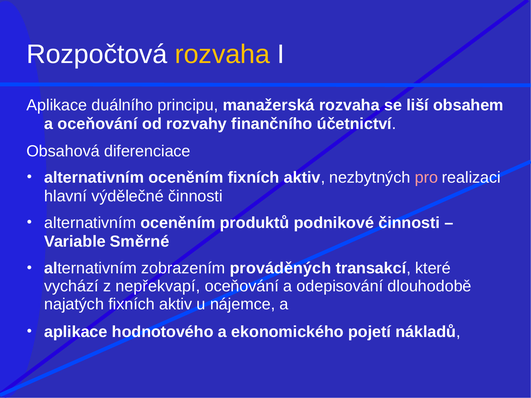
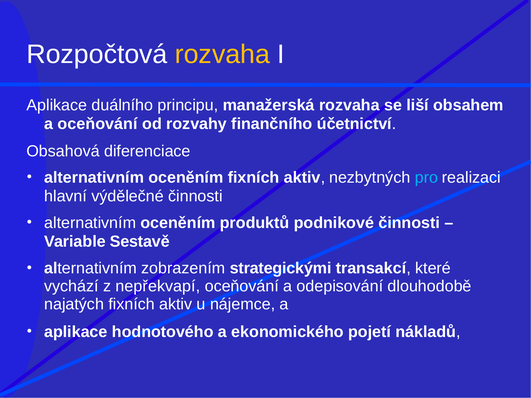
pro colour: pink -> light blue (426, 178)
Směrné: Směrné -> Sestavě (140, 242)
prováděných: prováděných -> strategickými (281, 269)
